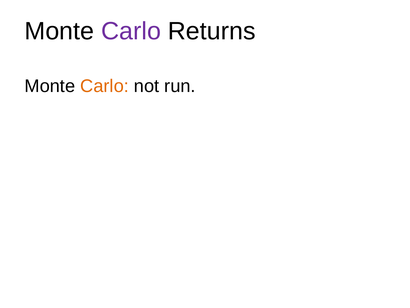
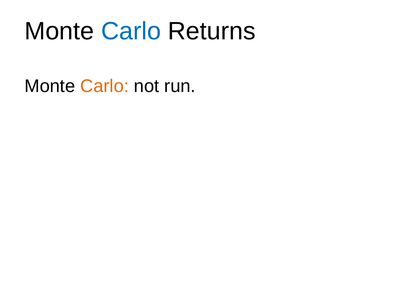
Carlo colour: purple -> blue (131, 31)
